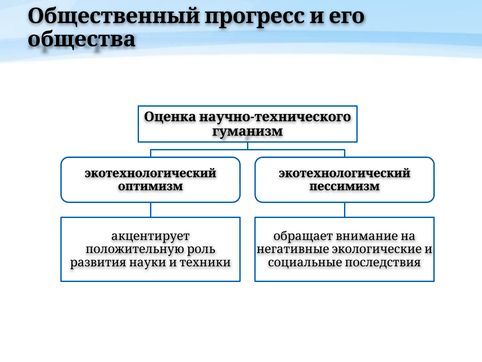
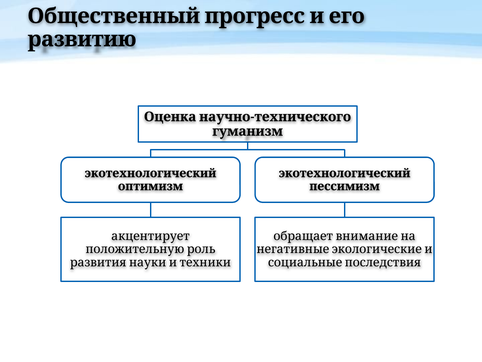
общества: общества -> развитию (82, 39)
